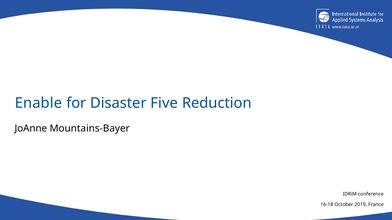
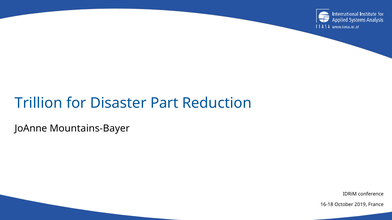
Enable: Enable -> Trillion (38, 103)
Five: Five -> Part (164, 103)
